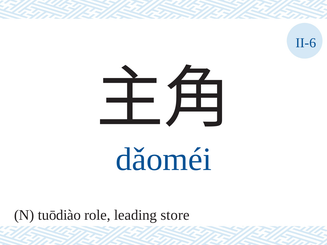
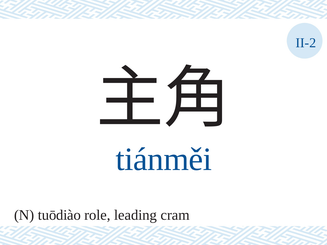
II-6: II-6 -> II-2 (306, 43)
dǎoméi: dǎoméi -> tiánměi (164, 160)
store: store -> cram (175, 215)
